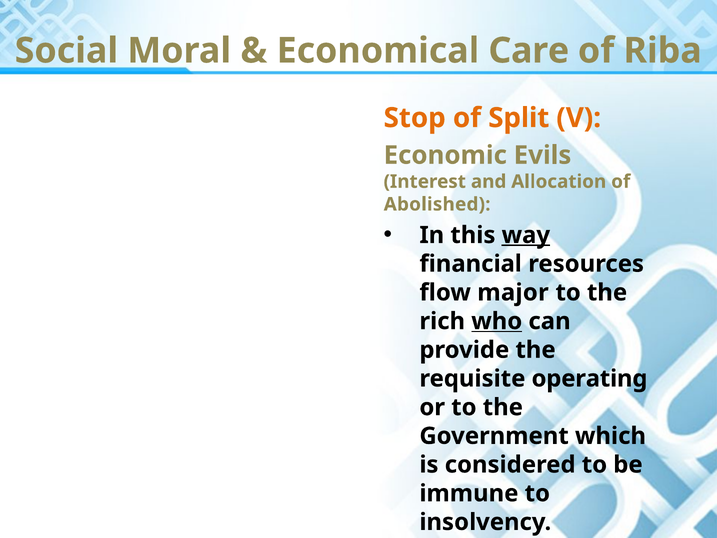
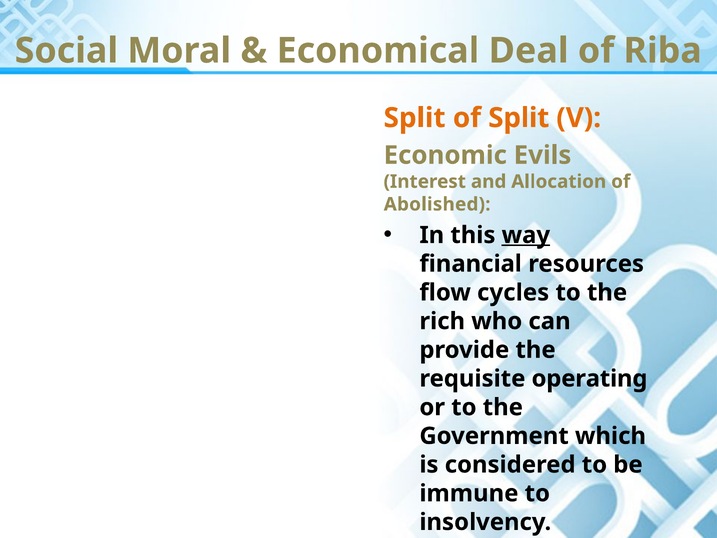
Care: Care -> Deal (529, 51)
Stop: Stop -> Split (415, 118)
major: major -> cycles (513, 292)
who underline: present -> none (497, 321)
